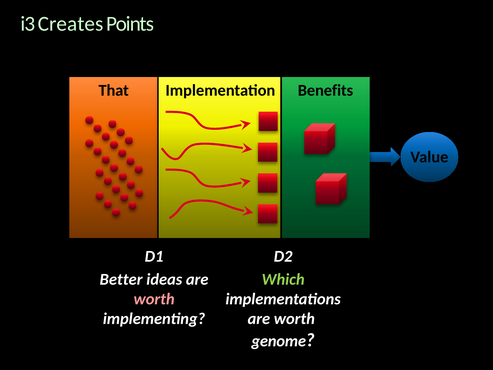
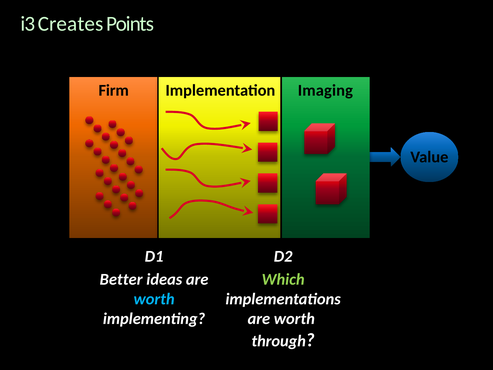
That: That -> Firm (114, 90)
Benefits: Benefits -> Imaging (325, 90)
worth colour: pink -> light blue (154, 299)
genome: genome -> through (279, 341)
